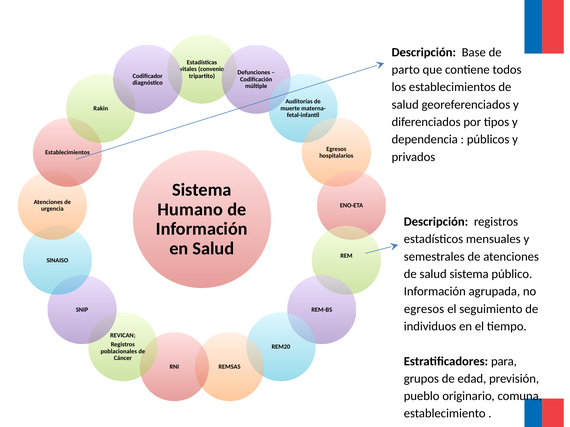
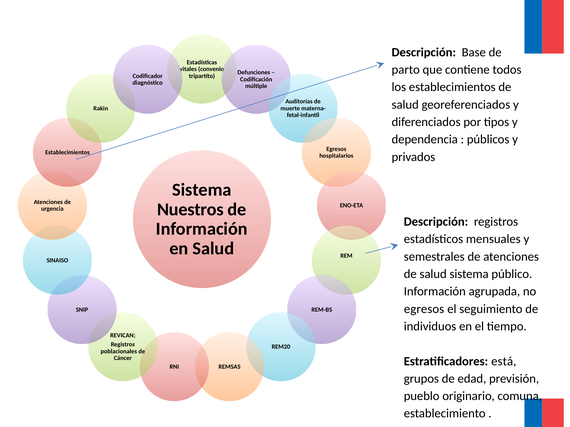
Humano: Humano -> Nuestros (190, 210)
para: para -> está (504, 362)
